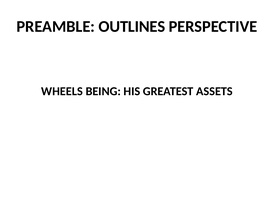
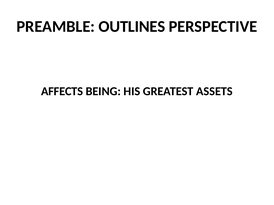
WHEELS: WHEELS -> AFFECTS (62, 92)
